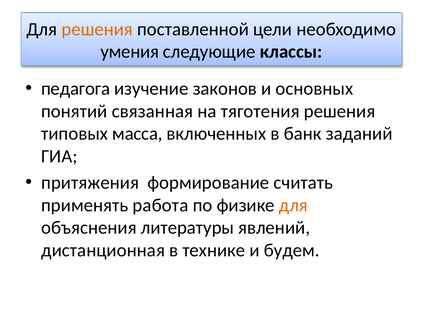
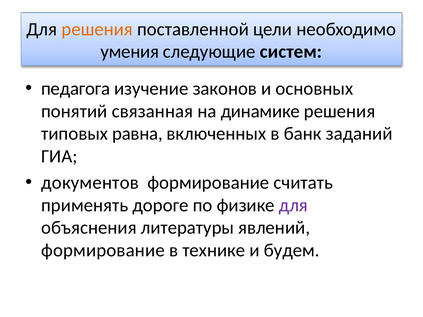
классы: классы -> систем (291, 52)
тяготения: тяготения -> динамике (260, 111)
масса: масса -> равна (137, 134)
притяжения: притяжения -> документов (90, 183)
работа: работа -> дороге (161, 205)
для colour: orange -> purple (293, 205)
дистанционная: дистанционная -> формирование (103, 250)
